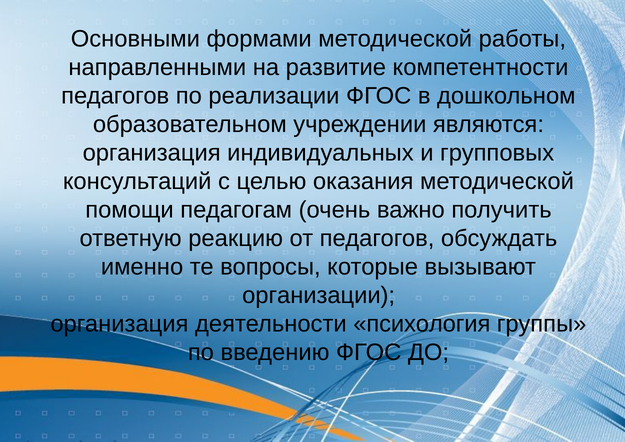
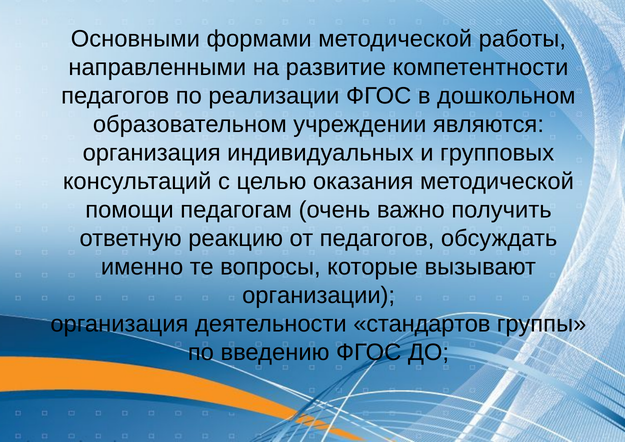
психология: психология -> стандартов (422, 324)
